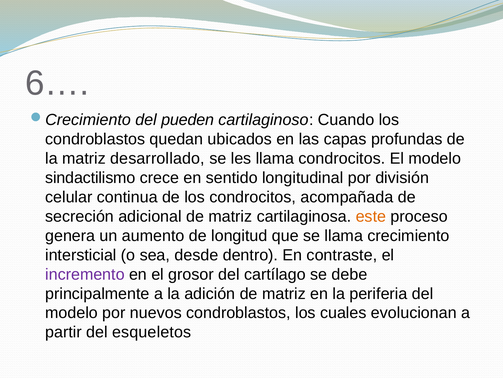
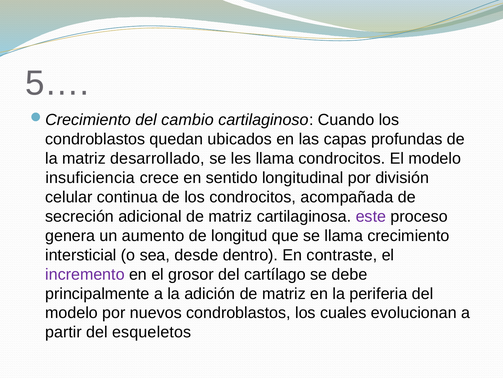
6…: 6… -> 5… (57, 83)
pueden: pueden -> cambio (187, 120)
sindactilismo: sindactilismo -> insuficiencia (90, 178)
este colour: orange -> purple (371, 216)
